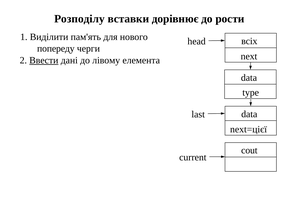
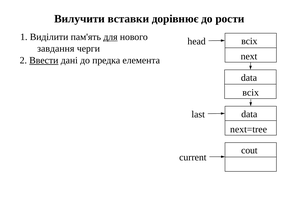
Розподілу: Розподілу -> Вилучити (80, 19)
для underline: none -> present (110, 37)
попереду: попереду -> завдання (56, 48)
лівому: лівому -> предка (106, 60)
type: type -> всіх (251, 92)
next=цієї: next=цієї -> next=tree (249, 129)
